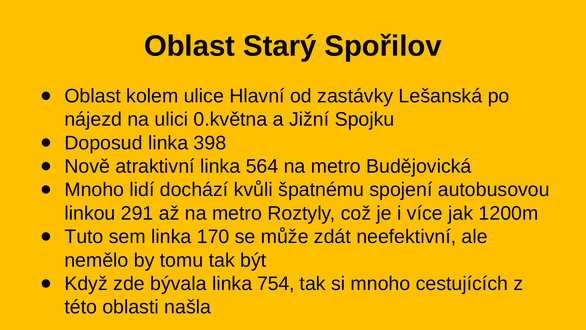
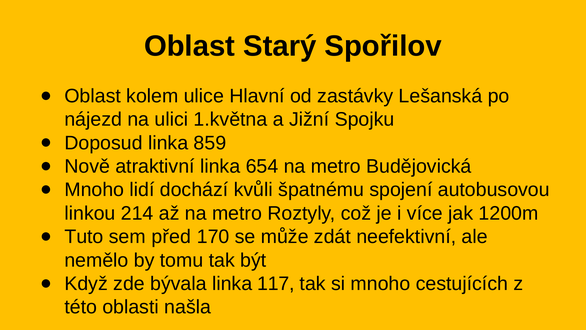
0.května: 0.května -> 1.května (231, 119)
398: 398 -> 859 (210, 143)
564: 564 -> 654 (262, 166)
291: 291 -> 214 (137, 213)
sem linka: linka -> před (171, 237)
754: 754 -> 117 (276, 283)
